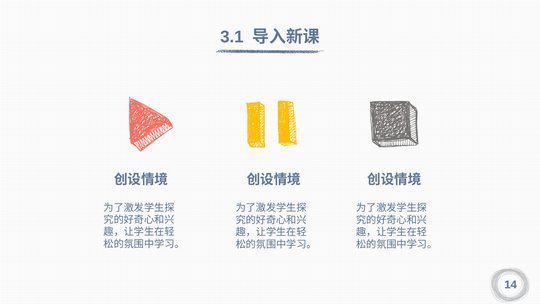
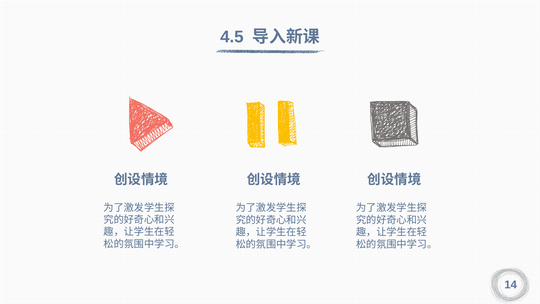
3.1: 3.1 -> 4.5 (232, 37)
